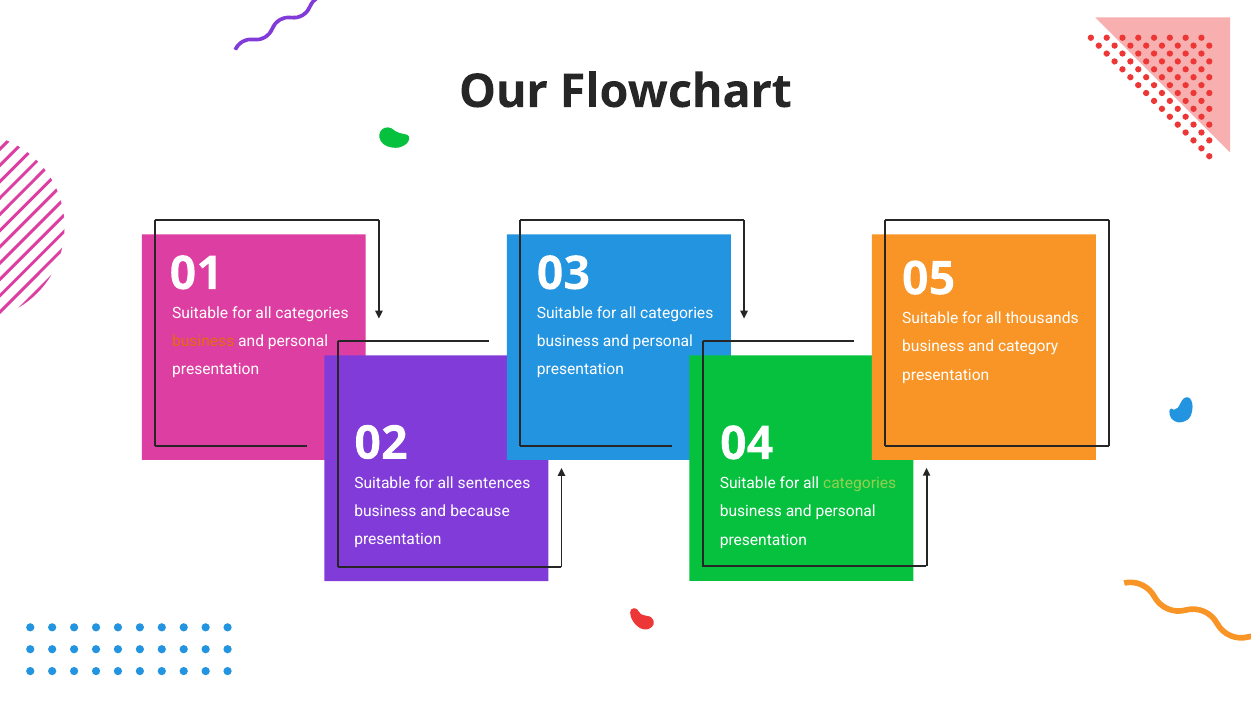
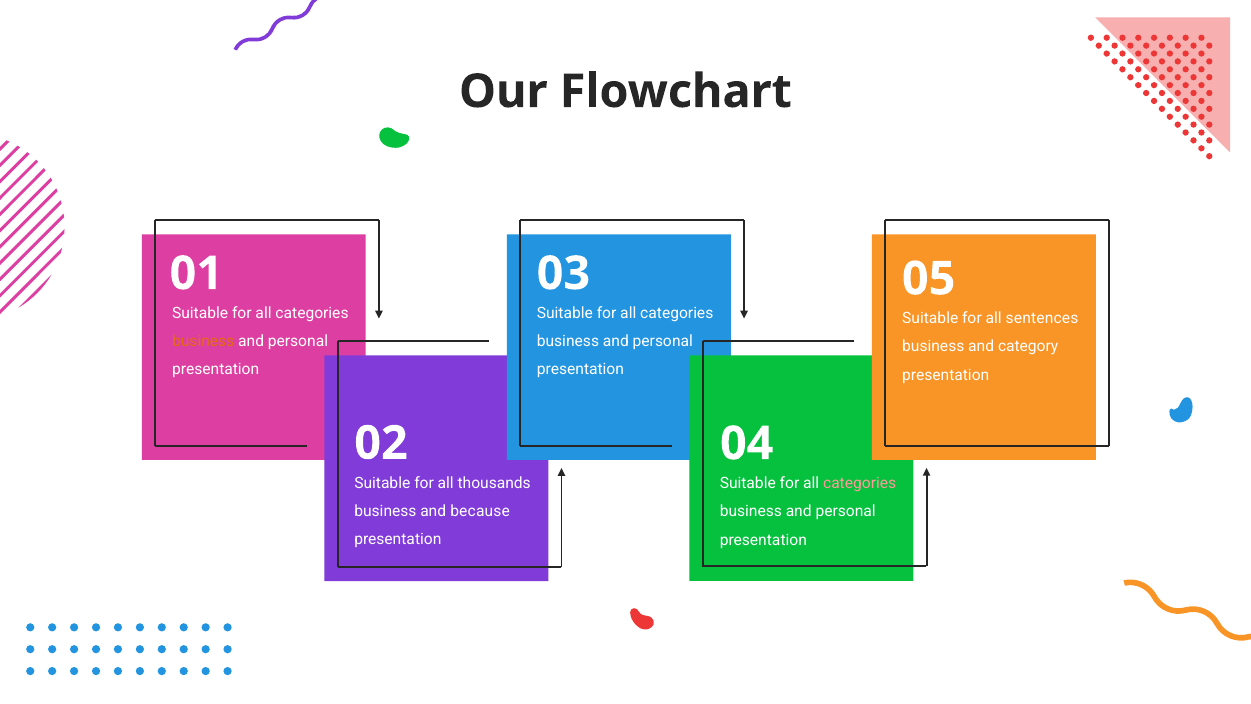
thousands: thousands -> sentences (1042, 318)
sentences: sentences -> thousands (494, 483)
categories colour: light green -> pink (860, 483)
